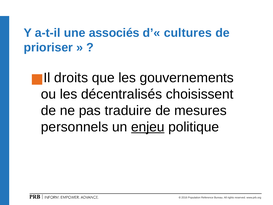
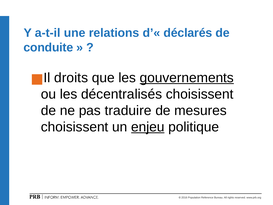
associés: associés -> relations (114, 33)
cultures: cultures -> déclarés (188, 33)
prioriser: prioriser -> conduite (48, 48)
gouvernements underline: none -> present (187, 78)
personnels: personnels -> choisissent (75, 127)
